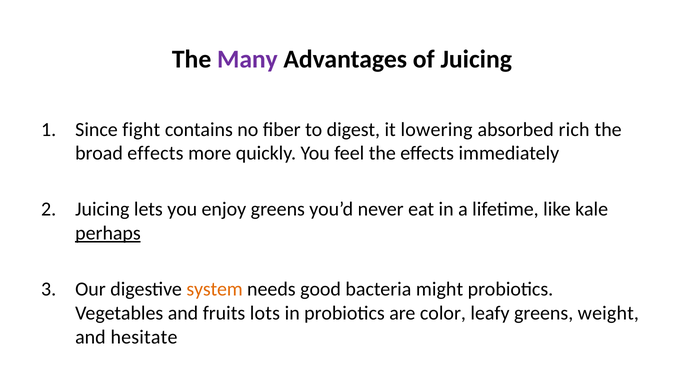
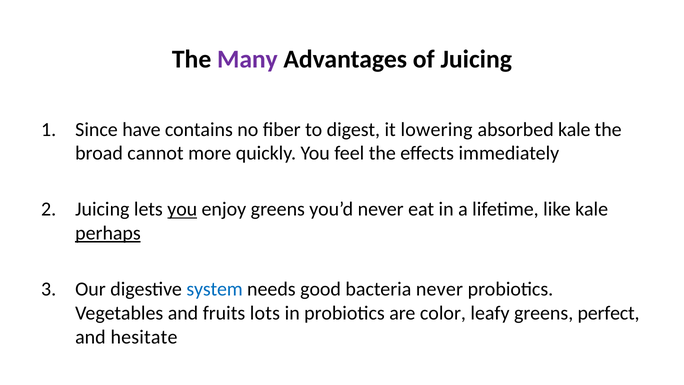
fight: fight -> have (141, 129)
absorbed rich: rich -> kale (574, 129)
broad effects: effects -> cannot (155, 153)
you underline: none -> present (182, 209)
system colour: orange -> blue (215, 289)
bacteria might: might -> never (439, 289)
weight: weight -> perfect (609, 313)
